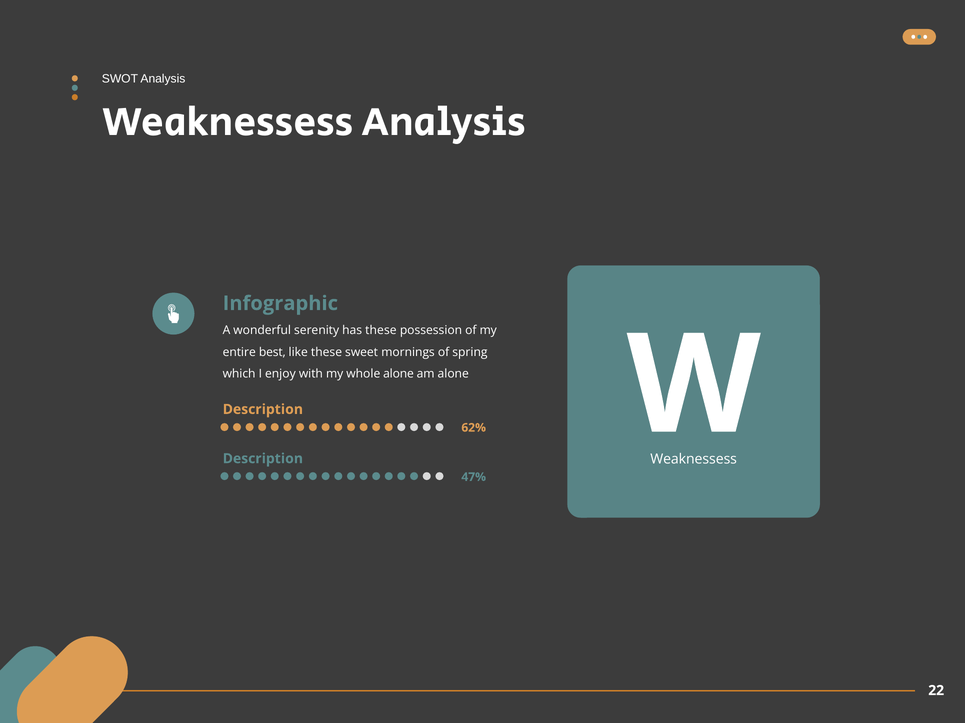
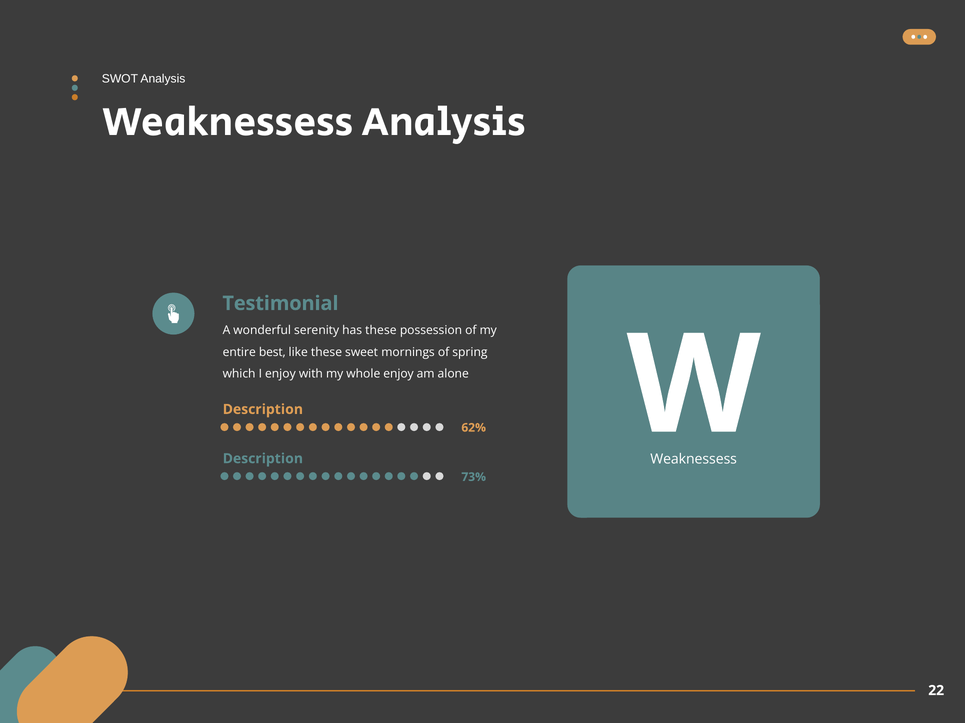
Infographic: Infographic -> Testimonial (280, 304)
whole alone: alone -> enjoy (398, 374)
47%: 47% -> 73% (474, 477)
